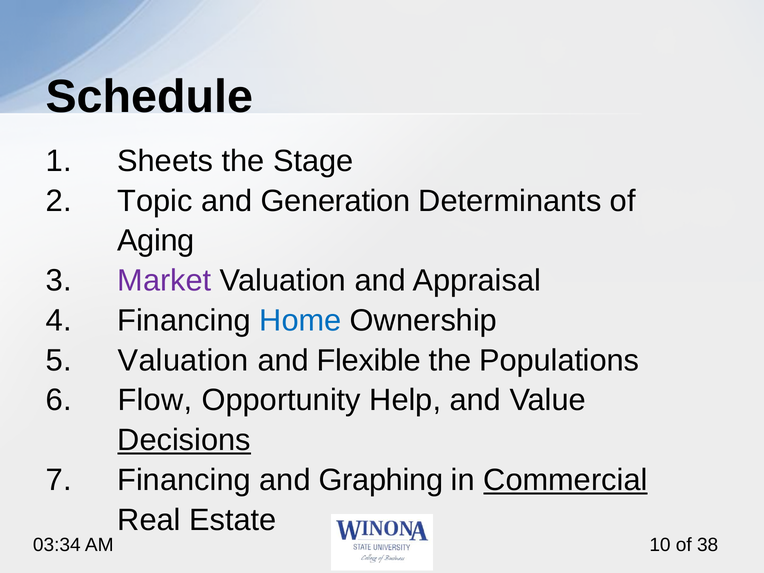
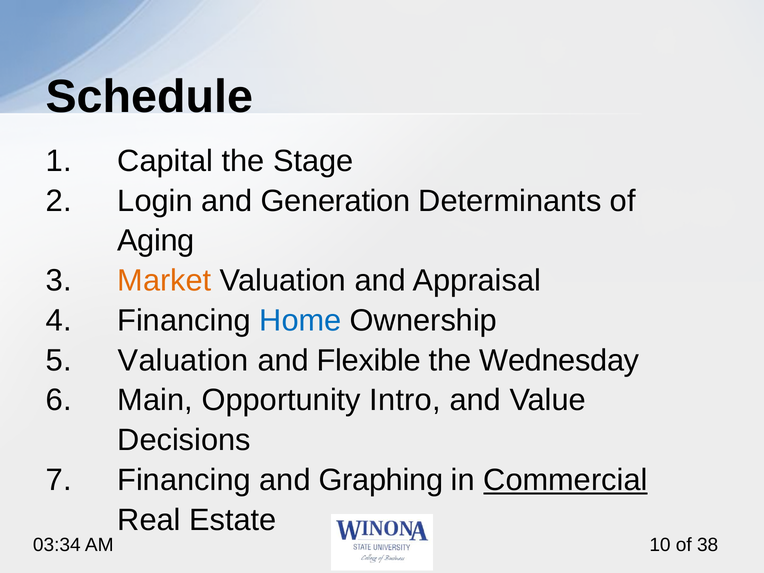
Sheets: Sheets -> Capital (165, 161)
Topic: Topic -> Login (155, 201)
Market colour: purple -> orange (164, 281)
Populations: Populations -> Wednesday (559, 360)
Flow: Flow -> Main (155, 400)
Help: Help -> Intro (405, 400)
Decisions underline: present -> none (184, 440)
